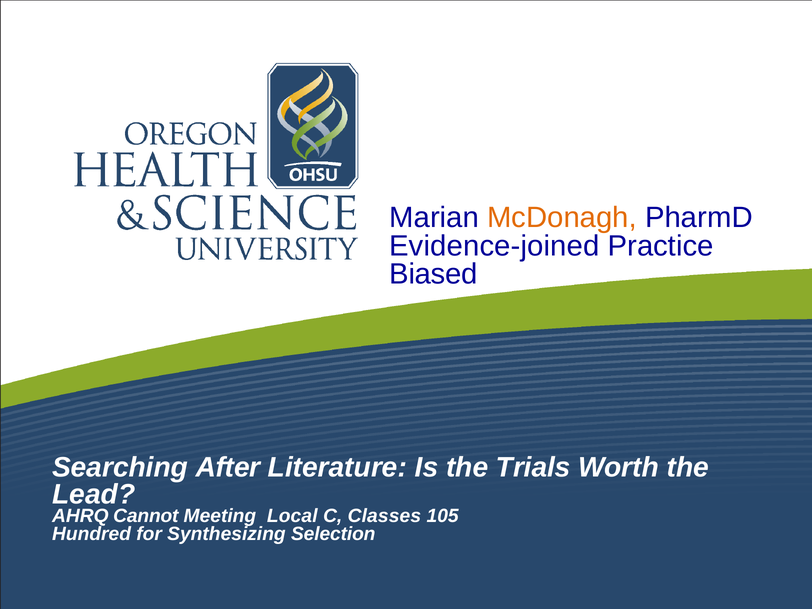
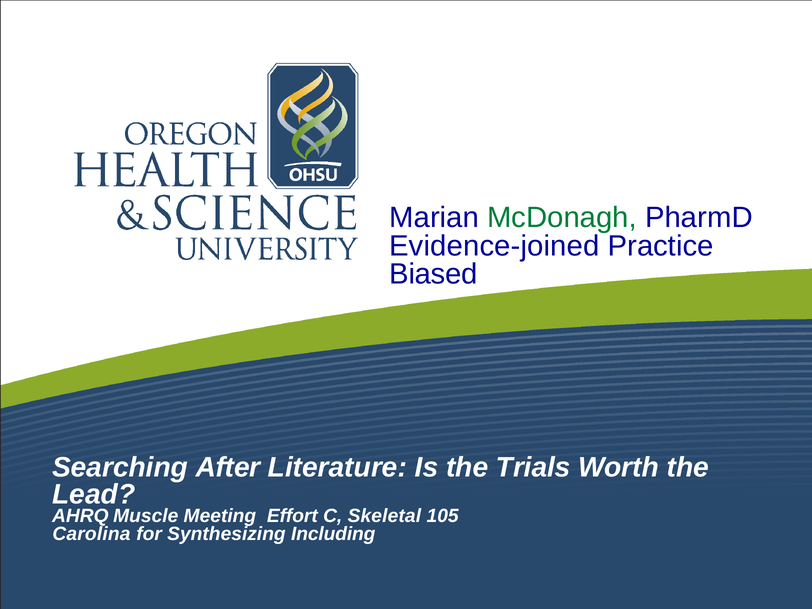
McDonagh colour: orange -> green (562, 218)
Cannot: Cannot -> Muscle (146, 516)
Local: Local -> Effort (292, 516)
Classes: Classes -> Skeletal (384, 516)
Hundred: Hundred -> Carolina (91, 534)
Selection: Selection -> Including (333, 534)
